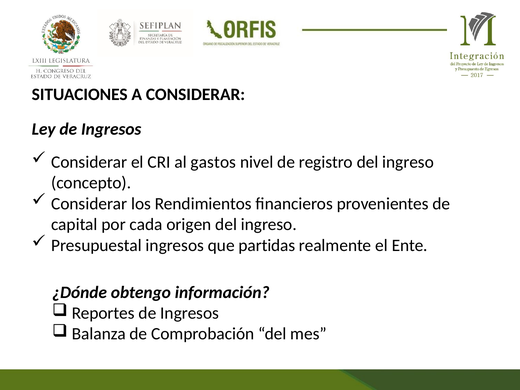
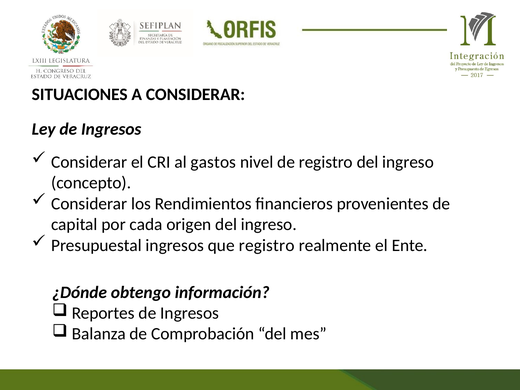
que partidas: partidas -> registro (267, 245)
